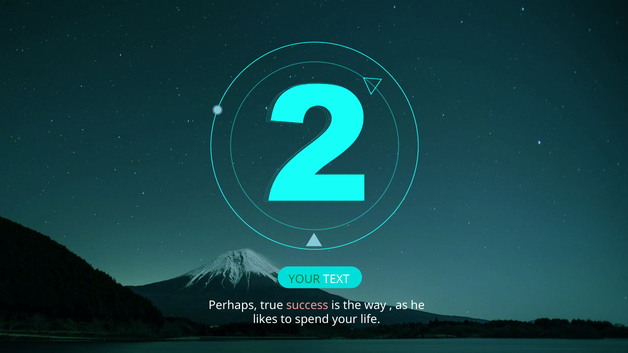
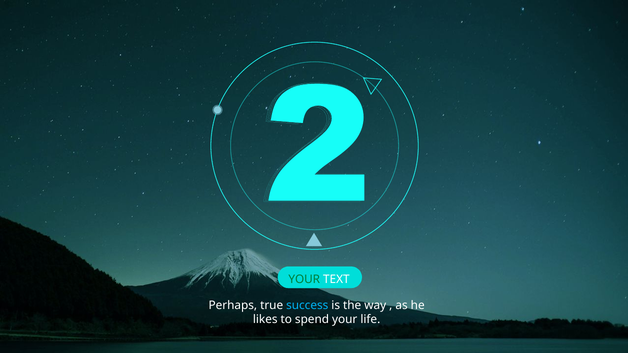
success colour: pink -> light blue (307, 305)
